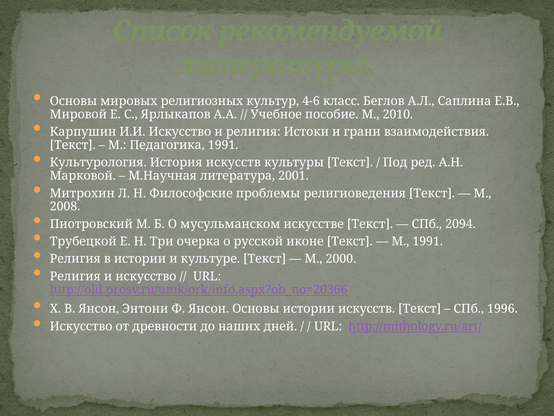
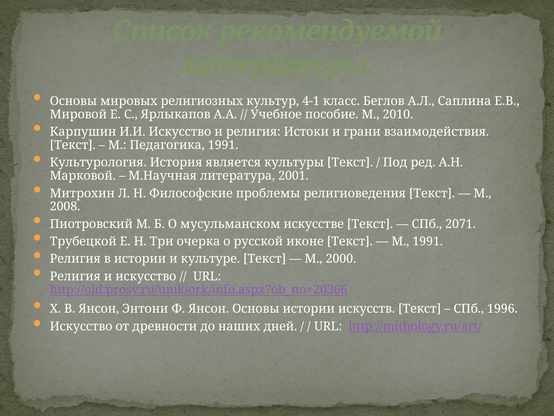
4-6: 4-6 -> 4-1 (311, 101)
История искусств: искусств -> является (233, 162)
2094: 2094 -> 2071 (460, 224)
